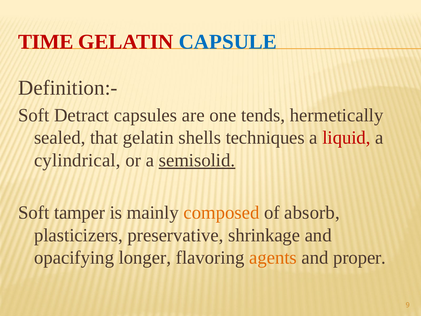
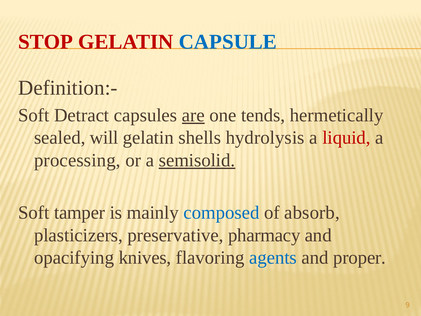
TIME: TIME -> STOP (46, 42)
are underline: none -> present (193, 115)
that: that -> will (104, 138)
techniques: techniques -> hydrolysis (265, 138)
cylindrical: cylindrical -> processing (77, 160)
composed colour: orange -> blue (221, 213)
shrinkage: shrinkage -> pharmacy (264, 235)
longer: longer -> knives (145, 257)
agents colour: orange -> blue (273, 257)
